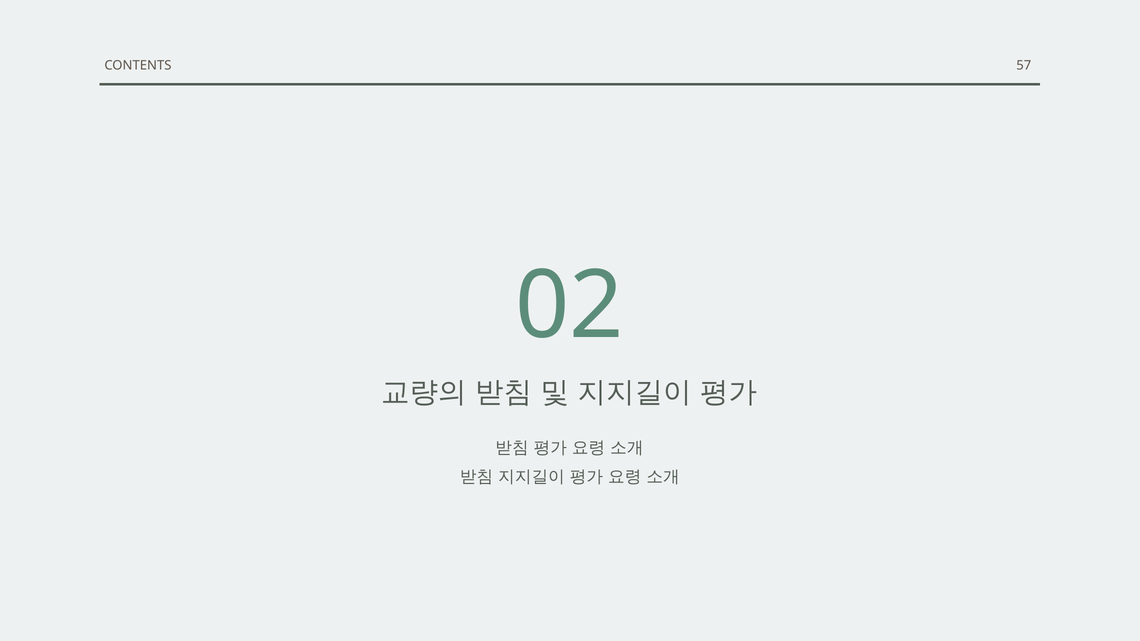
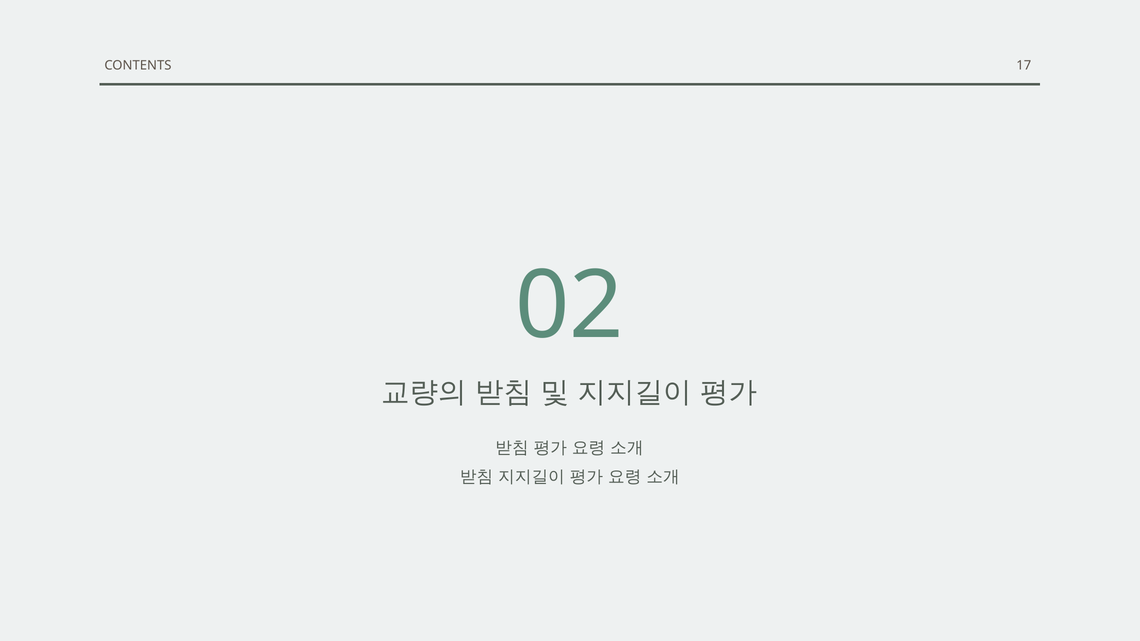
57: 57 -> 17 (1024, 65)
